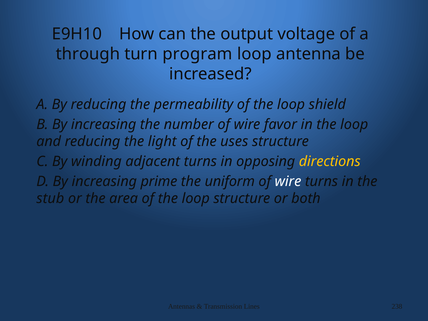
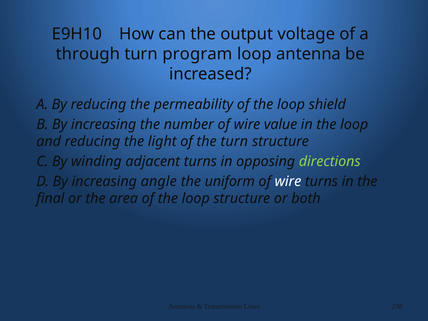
favor: favor -> value (281, 124)
the uses: uses -> turn (234, 142)
directions colour: yellow -> light green (330, 161)
prime: prime -> angle (159, 181)
stub: stub -> final (50, 199)
